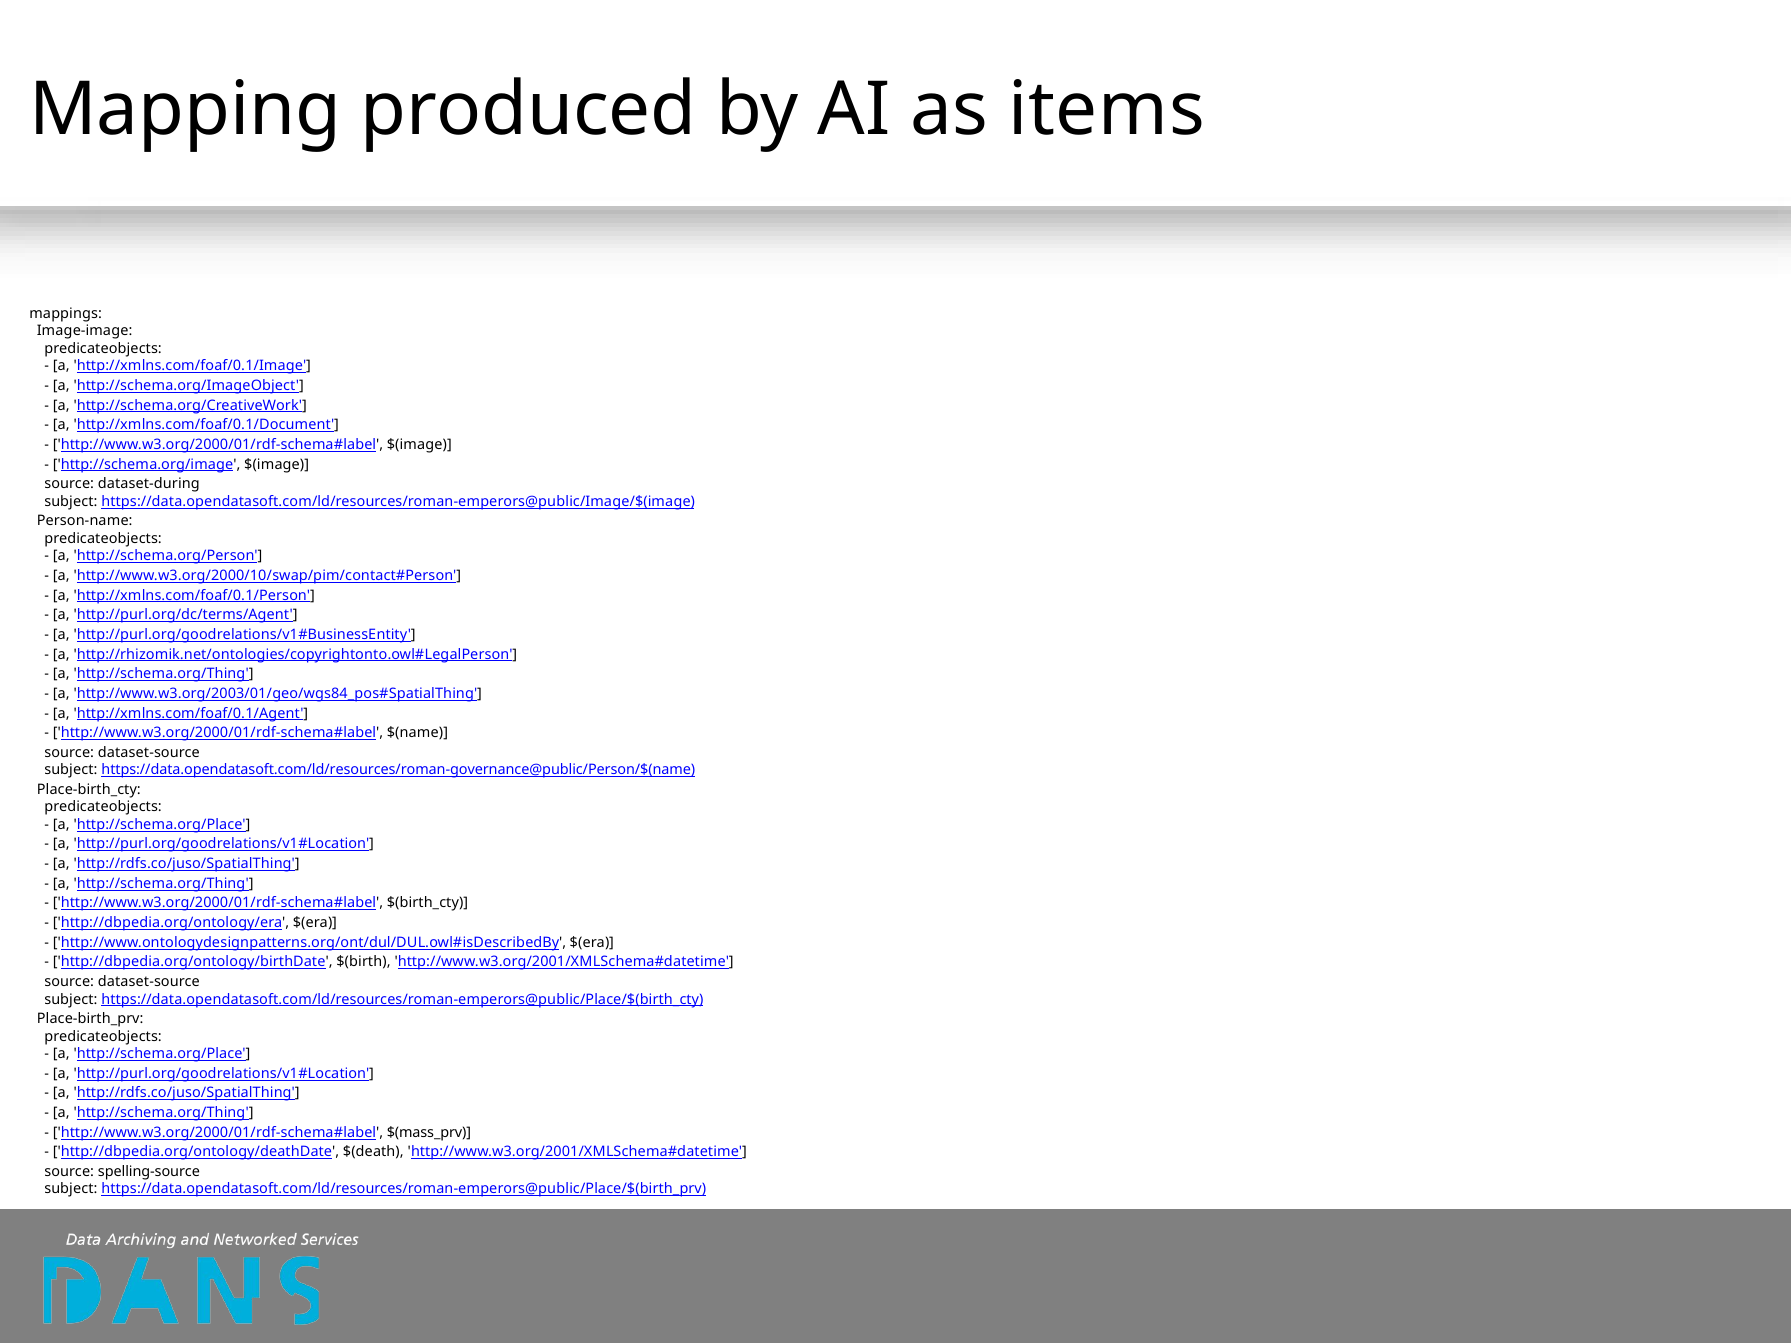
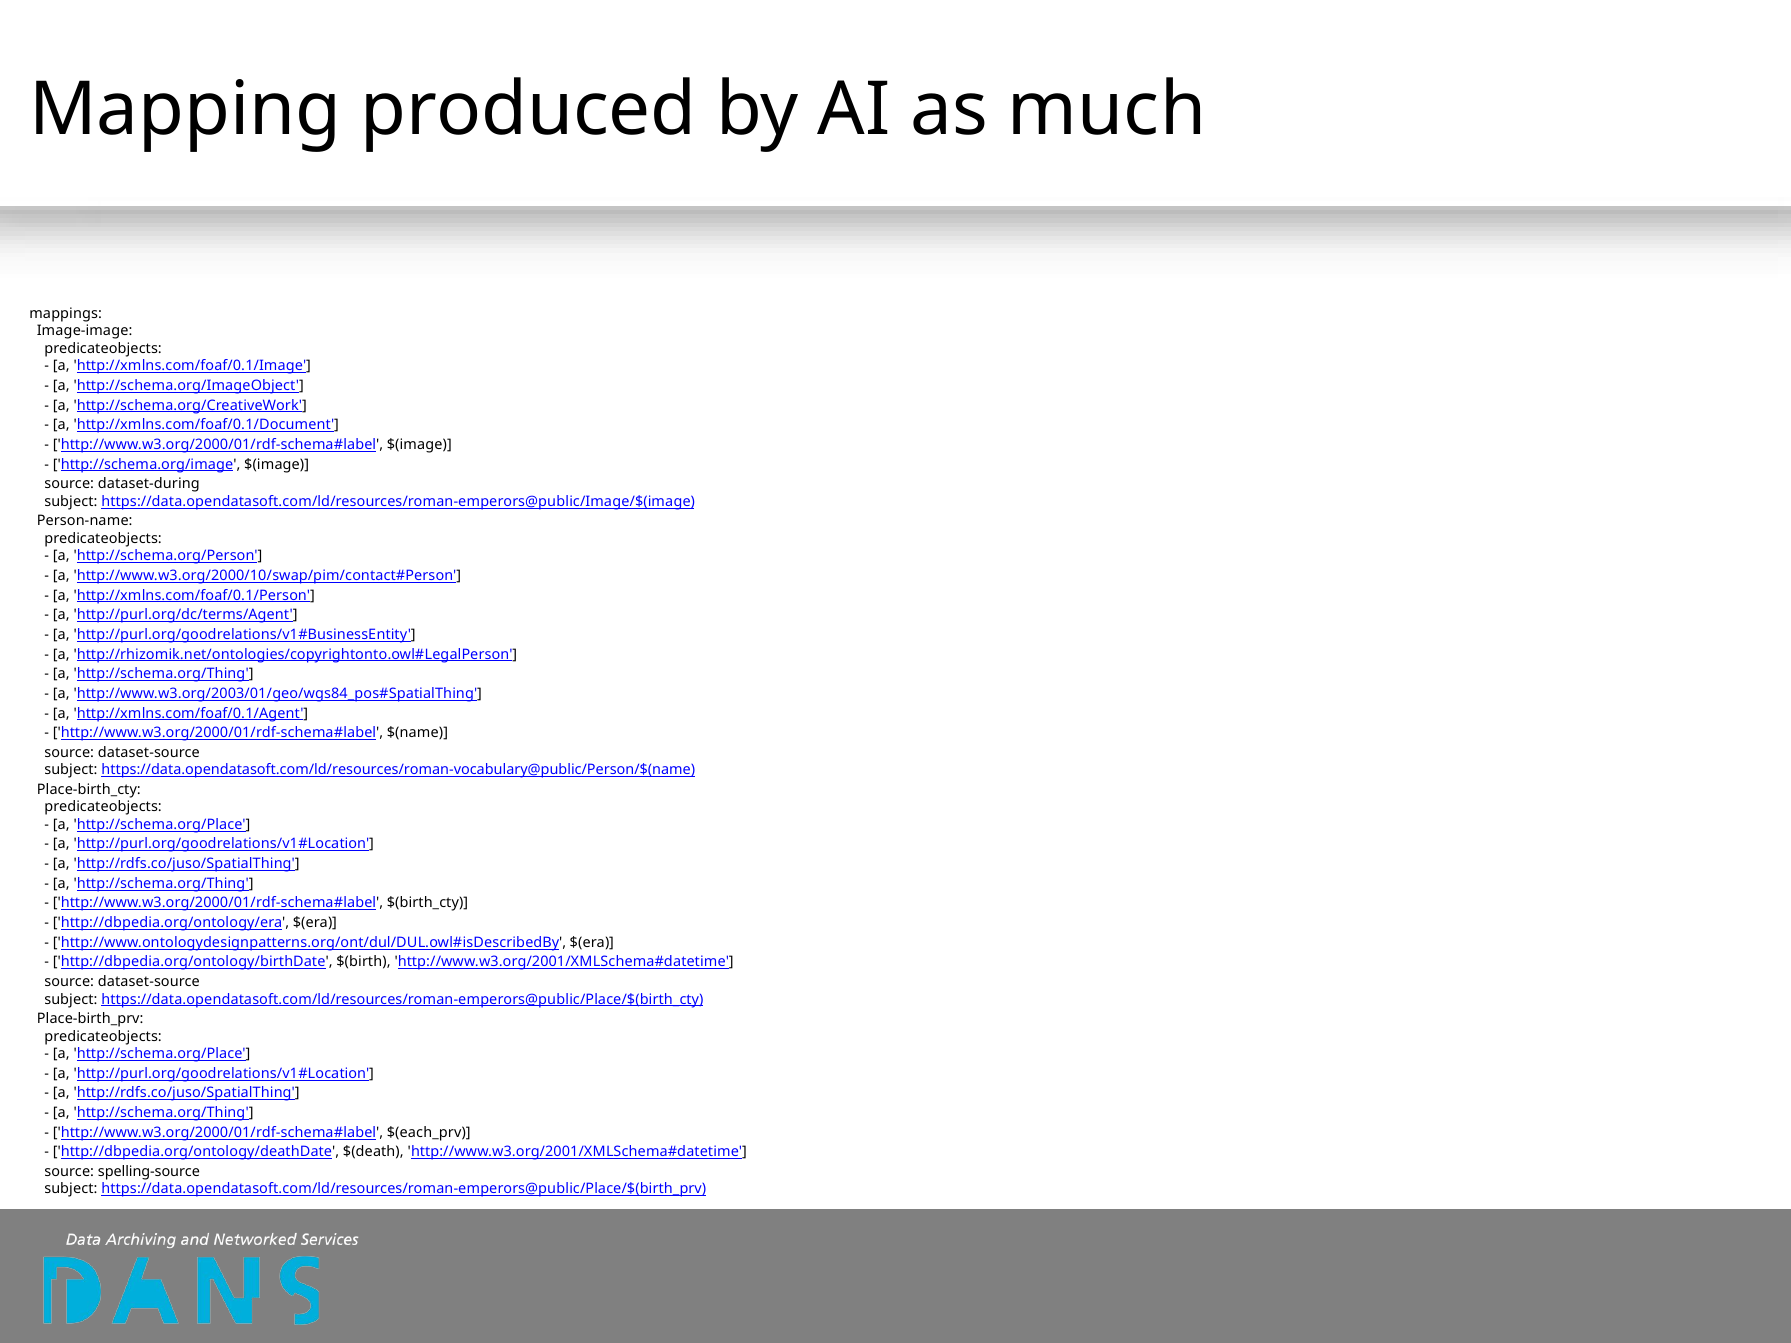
items: items -> much (1107, 110)
https://data.opendatasoft.com/ld/resources/roman-governance@public/Person/$(name: https://data.opendatasoft.com/ld/resources/roman-governance@public/Person/$(name -> https://data.opendatasoft.com/ld/resources/roman-vocabulary@public/Person/$(name (398, 770)
$(mass_prv: $(mass_prv -> $(each_prv (429, 1133)
